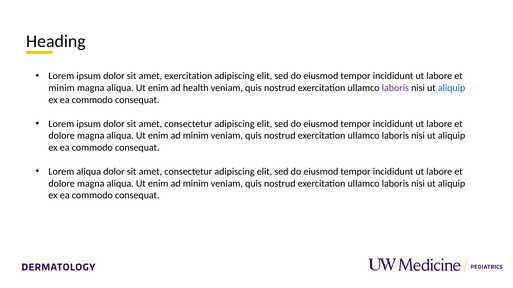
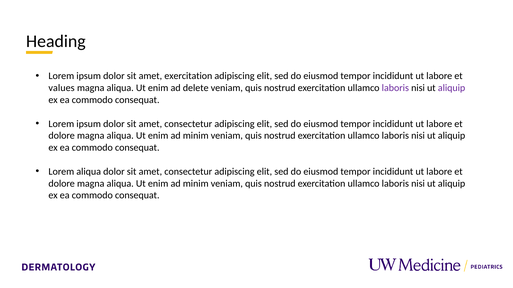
minim: minim -> values (62, 88)
health: health -> delete (196, 88)
aliquip colour: blue -> purple (452, 88)
